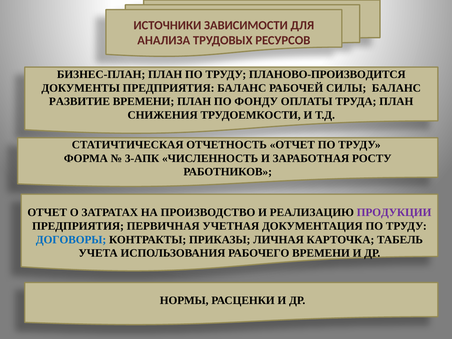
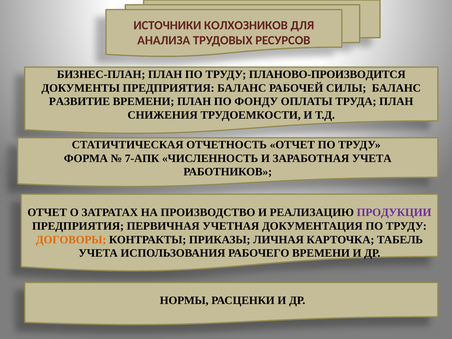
ЗАВИСИМОСТИ: ЗАВИСИМОСТИ -> КОЛХОЗНИКОВ (246, 25)
3-АПК: 3-АПК -> 7-АПК (142, 158)
ЗАРАБОТНАЯ РОСТУ: РОСТУ -> УЧЕТА (372, 158)
ДОГОВОРЫ colour: blue -> orange (71, 240)
